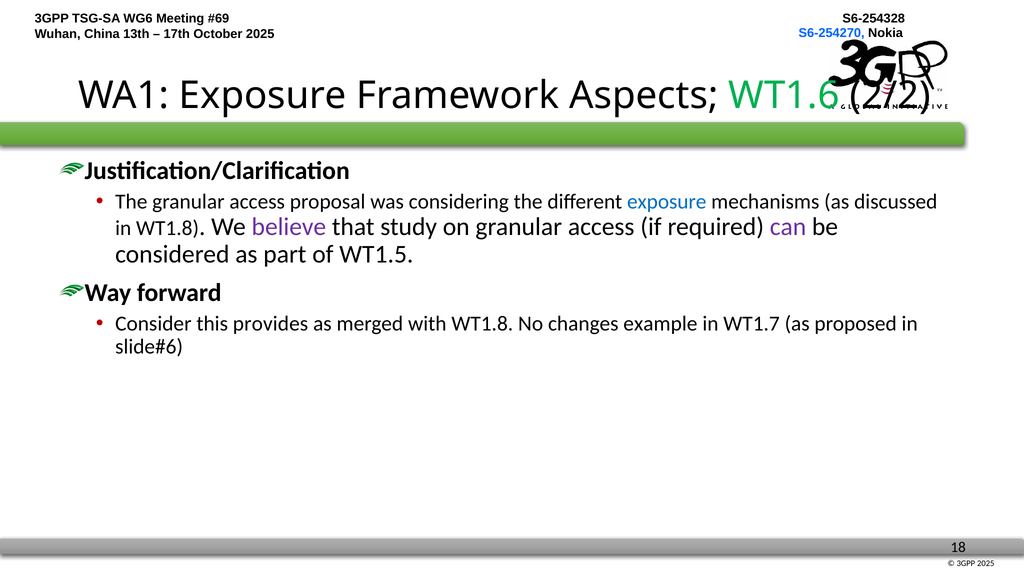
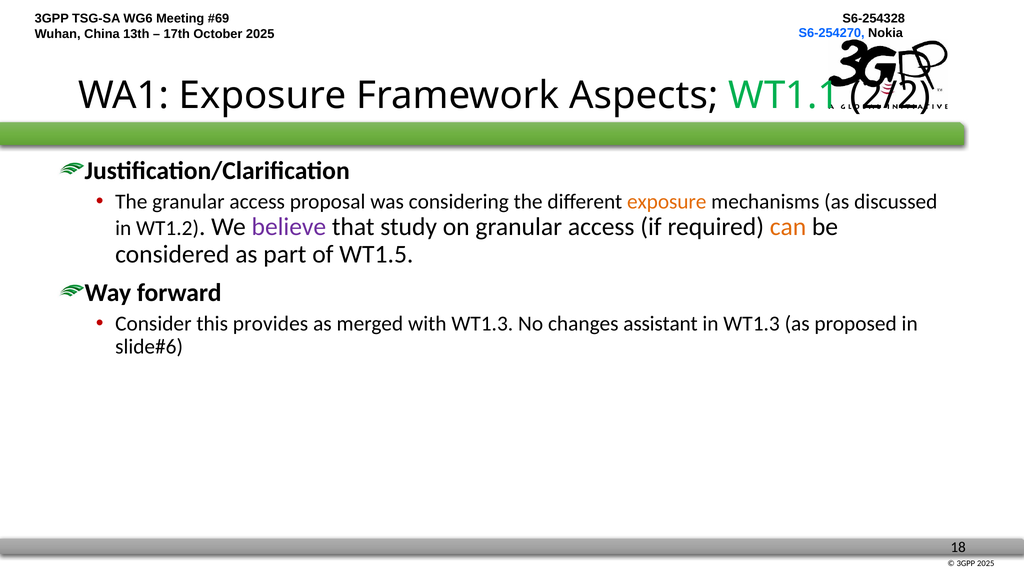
WT1.6: WT1.6 -> WT1.1 (784, 95)
exposure colour: blue -> orange (667, 202)
in WT1.8: WT1.8 -> WT1.2 (168, 228)
can colour: purple -> orange (788, 227)
with WT1.8: WT1.8 -> WT1.3 (482, 323)
example: example -> assistant (661, 323)
in WT1.7: WT1.7 -> WT1.3 (752, 323)
